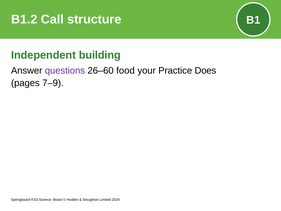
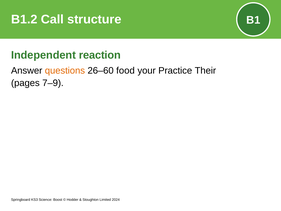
building: building -> reaction (100, 55)
questions colour: purple -> orange (65, 71)
Does: Does -> Their (205, 71)
